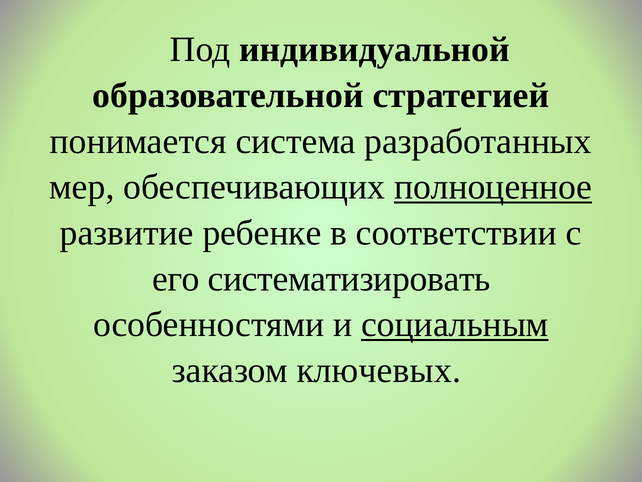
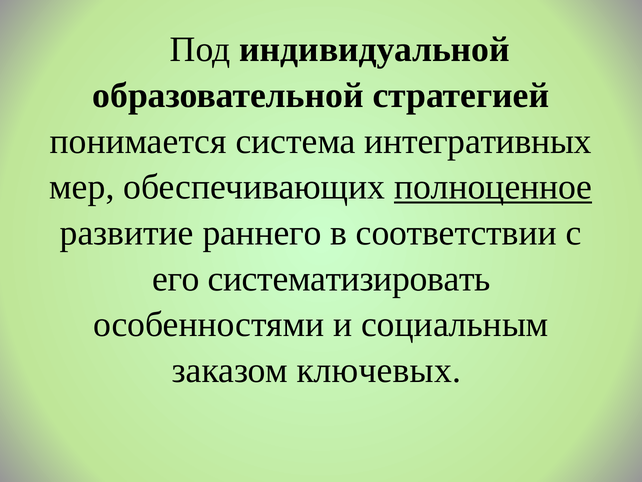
разработанных: разработанных -> интегративных (478, 141)
ребенке: ребенке -> раннего (262, 233)
социальным underline: present -> none (455, 324)
